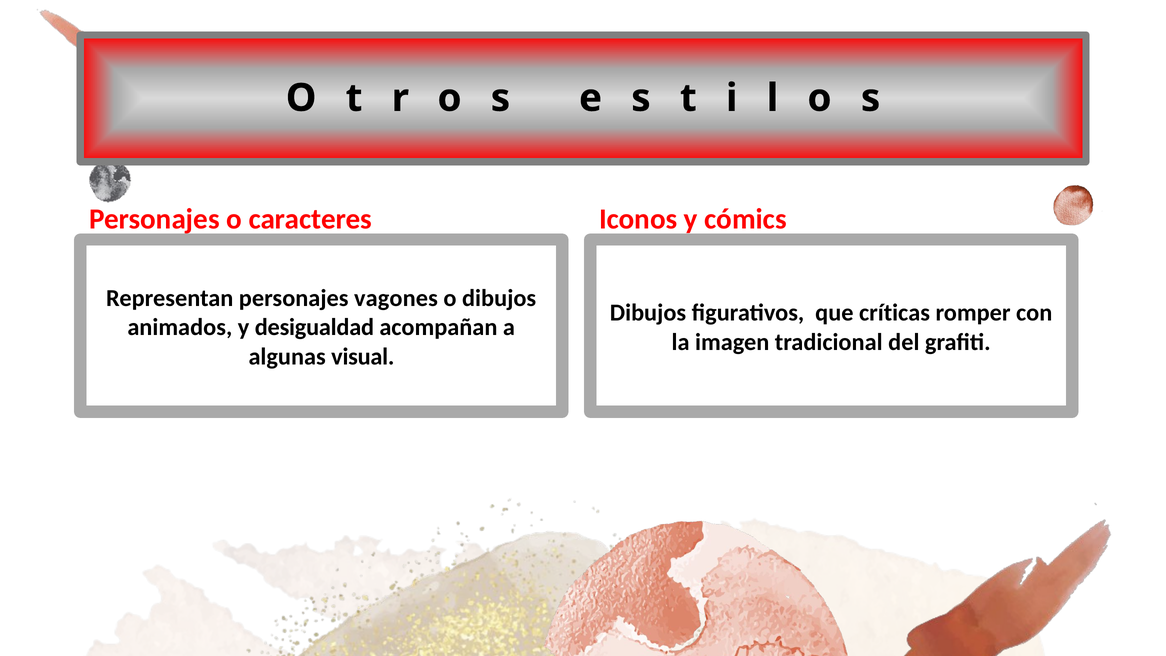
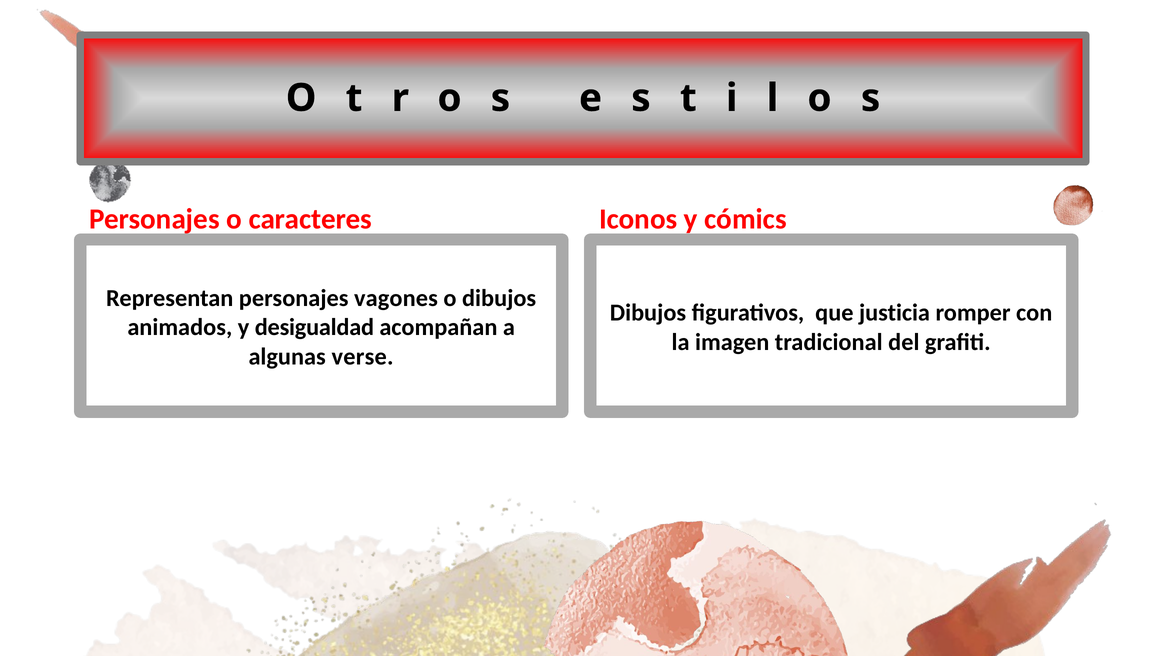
críticas: críticas -> justicia (895, 313)
visual: visual -> verse (363, 357)
